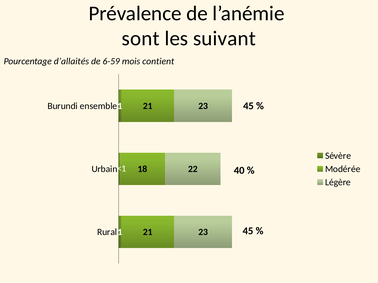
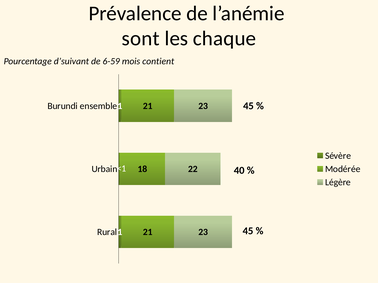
suivant: suivant -> chaque (225, 39)
d’allaités: d’allaités -> d’suivant (71, 61)
